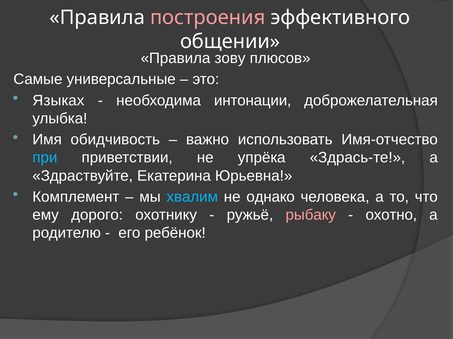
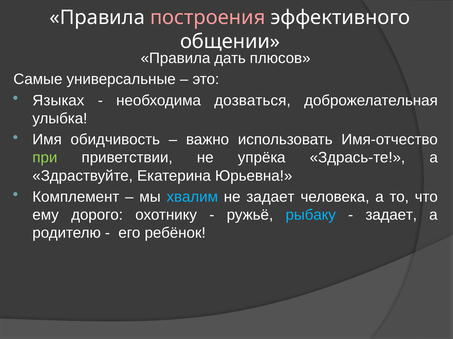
зову: зову -> дать (230, 58)
интонации: интонации -> дозваться (253, 101)
при colour: light blue -> light green (45, 158)
не однако: однако -> задает (270, 197)
рыбаку colour: pink -> light blue (311, 215)
охотно: охотно -> задает (391, 215)
